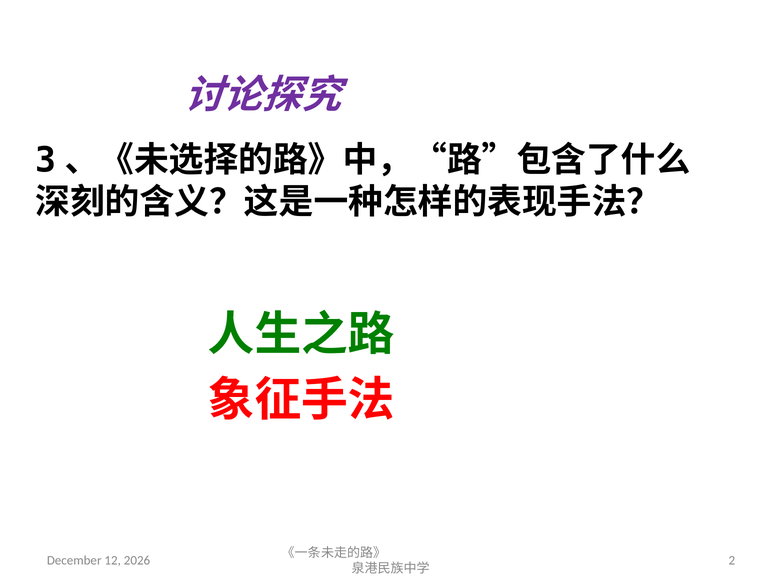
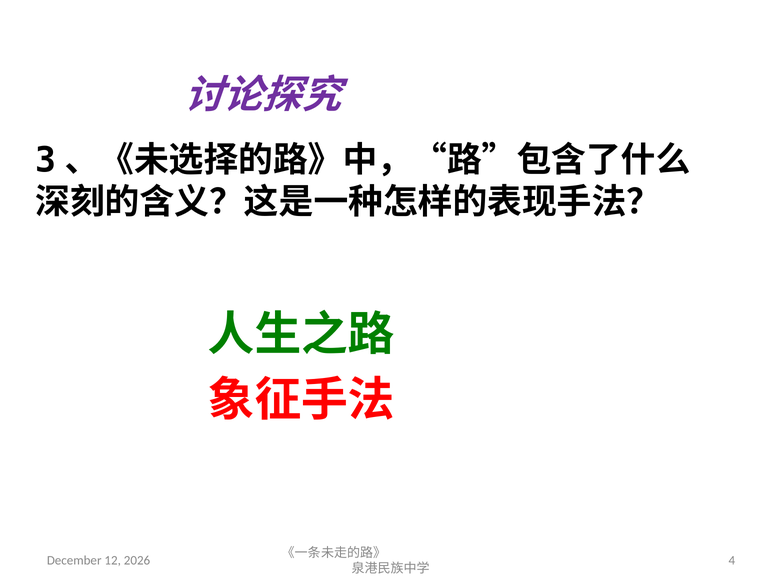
2: 2 -> 4 (732, 560)
